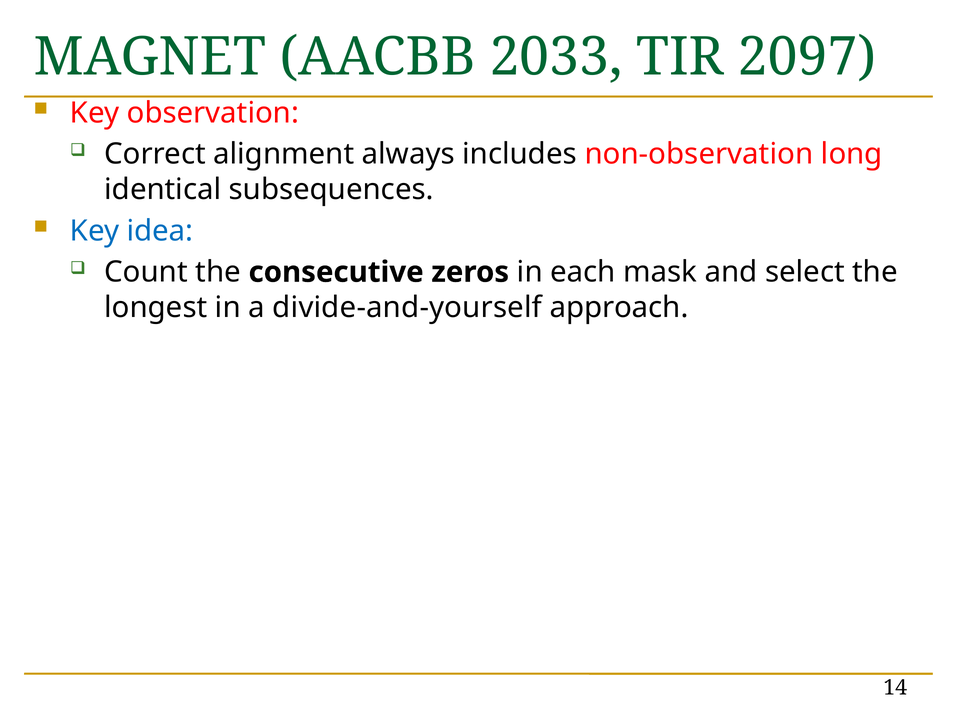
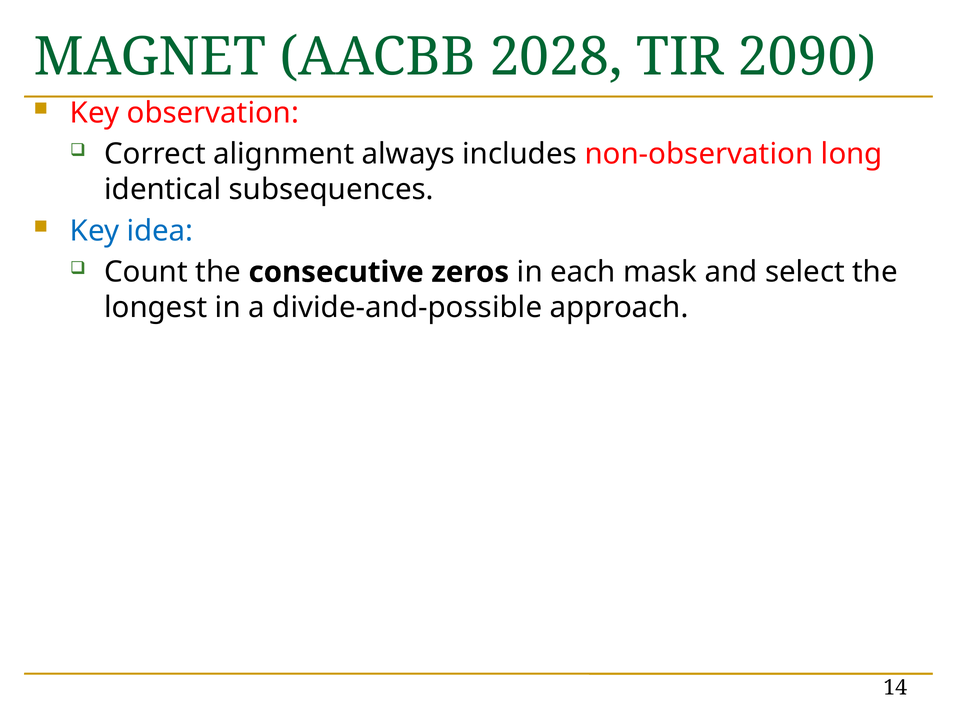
2033: 2033 -> 2028 (556, 57)
2097: 2097 -> 2090 (807, 57)
divide-and-yourself: divide-and-yourself -> divide-and-possible (407, 307)
